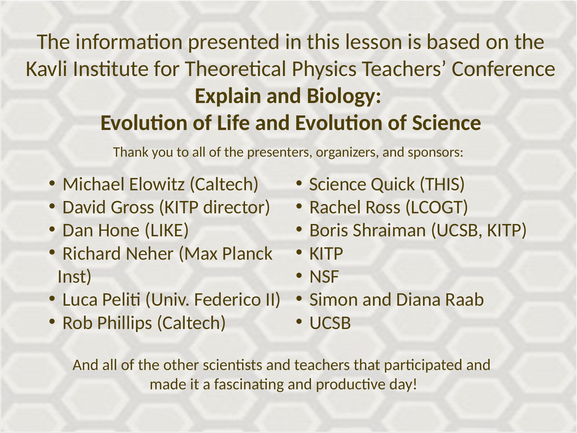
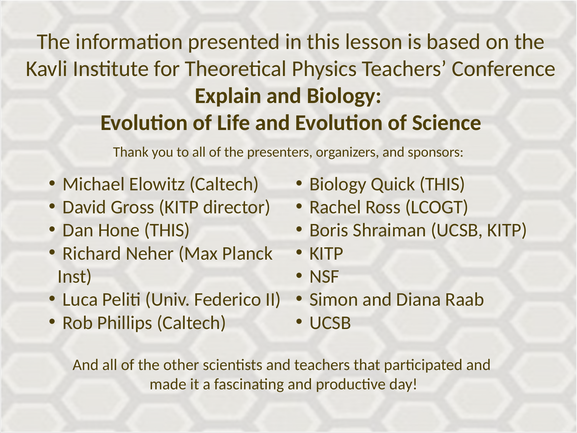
Science: Science -> Biology (338, 184)
Hone LIKE: LIKE -> THIS (167, 230)
